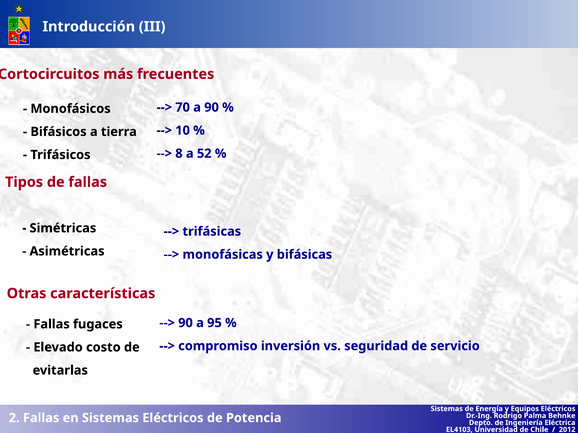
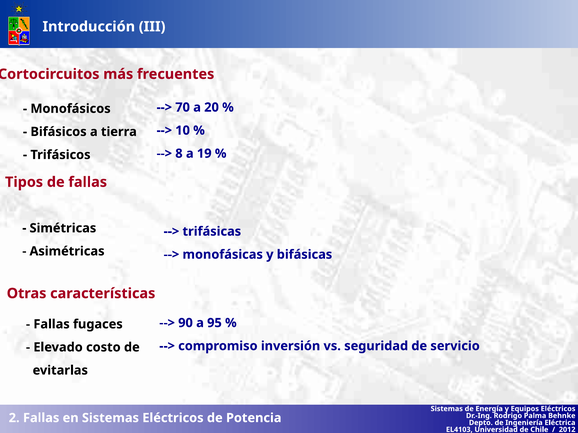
a 90: 90 -> 20 (212, 107)
52: 52 -> 19 (204, 154)
